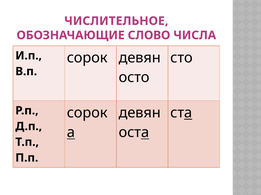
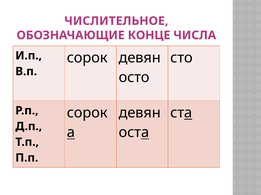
СЛОВО: СЛОВО -> КОНЦЕ (149, 35)
